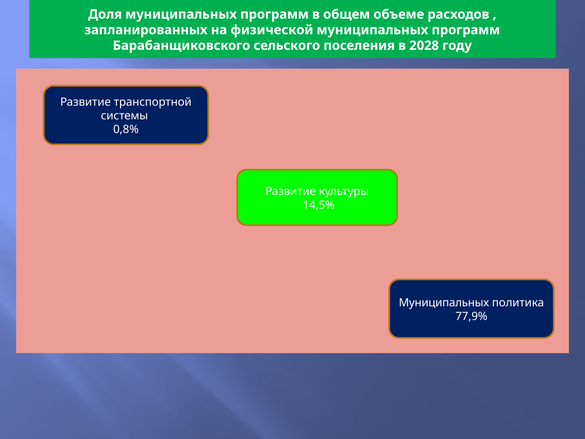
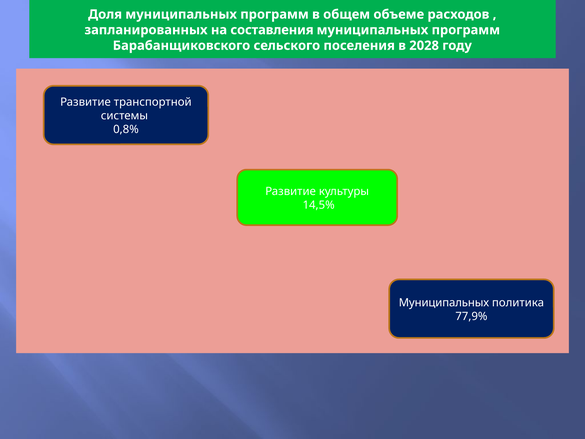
физической: физической -> составления (272, 30)
